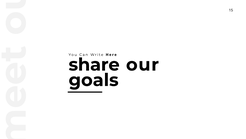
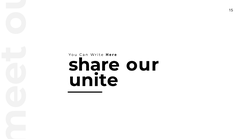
goals: goals -> unite (94, 80)
